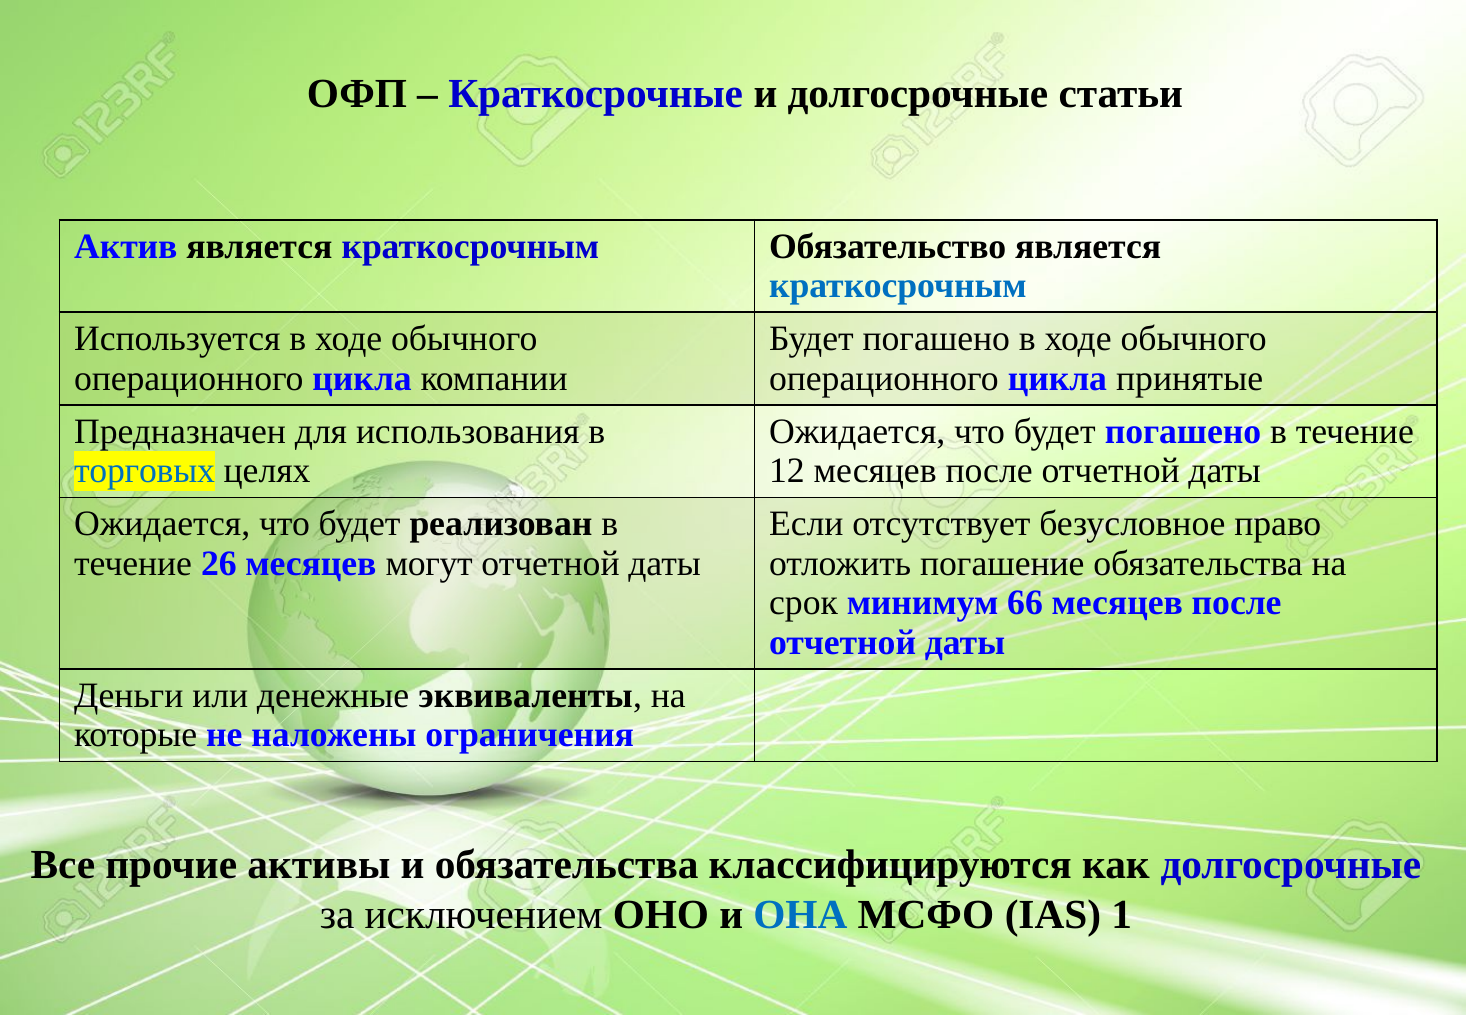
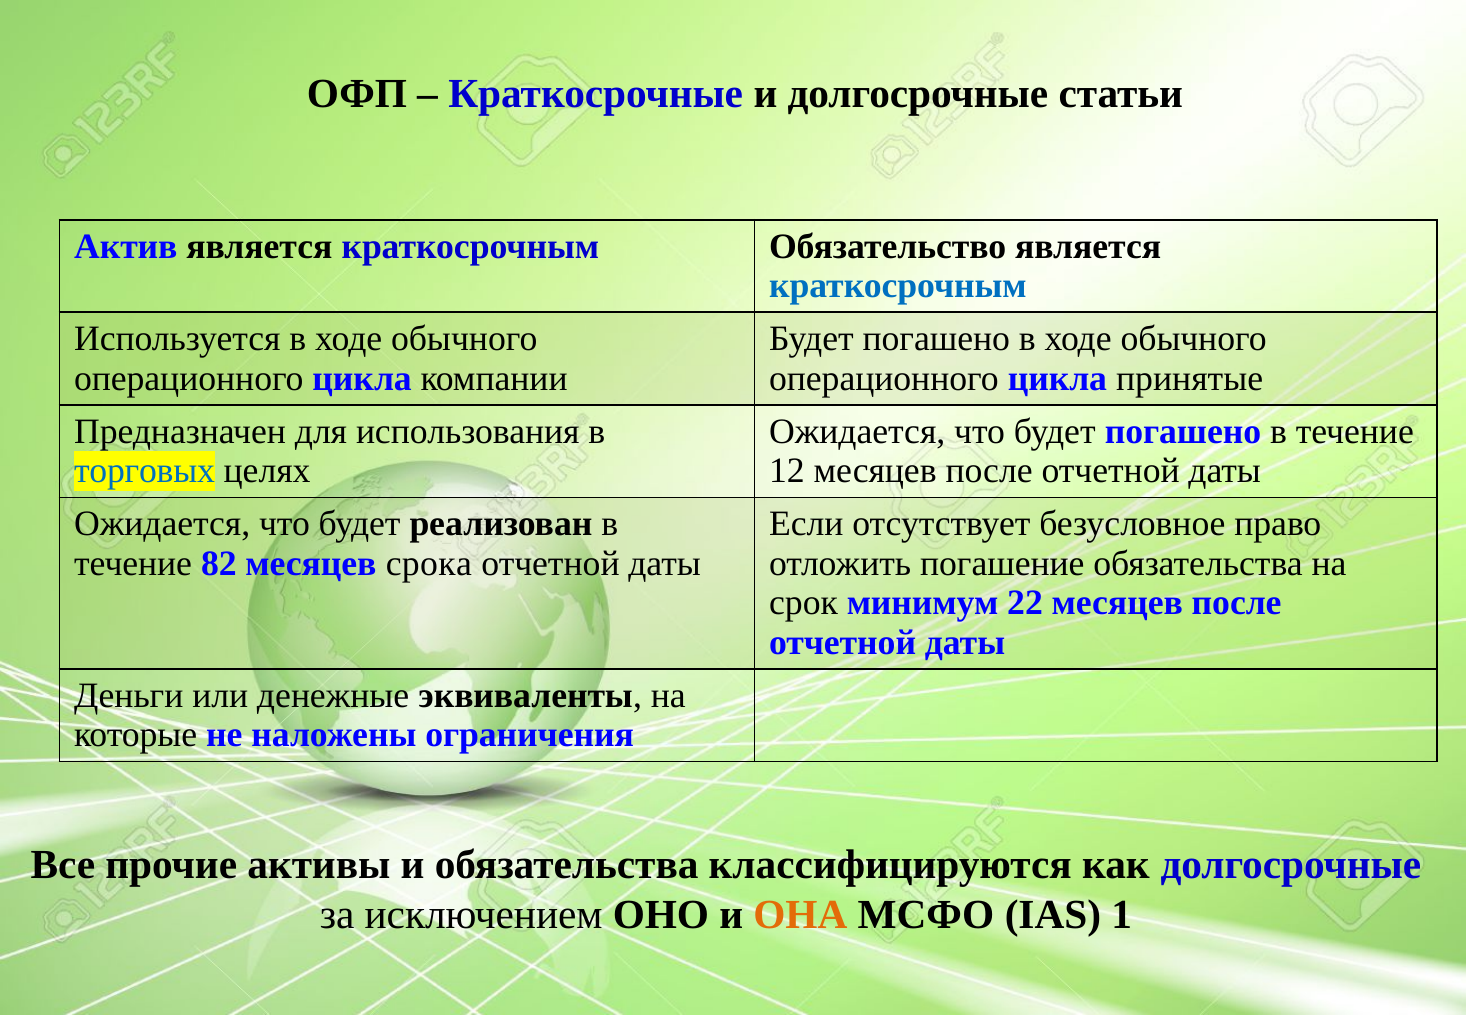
26: 26 -> 82 (219, 564)
могут: могут -> срока (429, 564)
66: 66 -> 22 (1025, 603)
ОНА colour: blue -> orange (800, 914)
